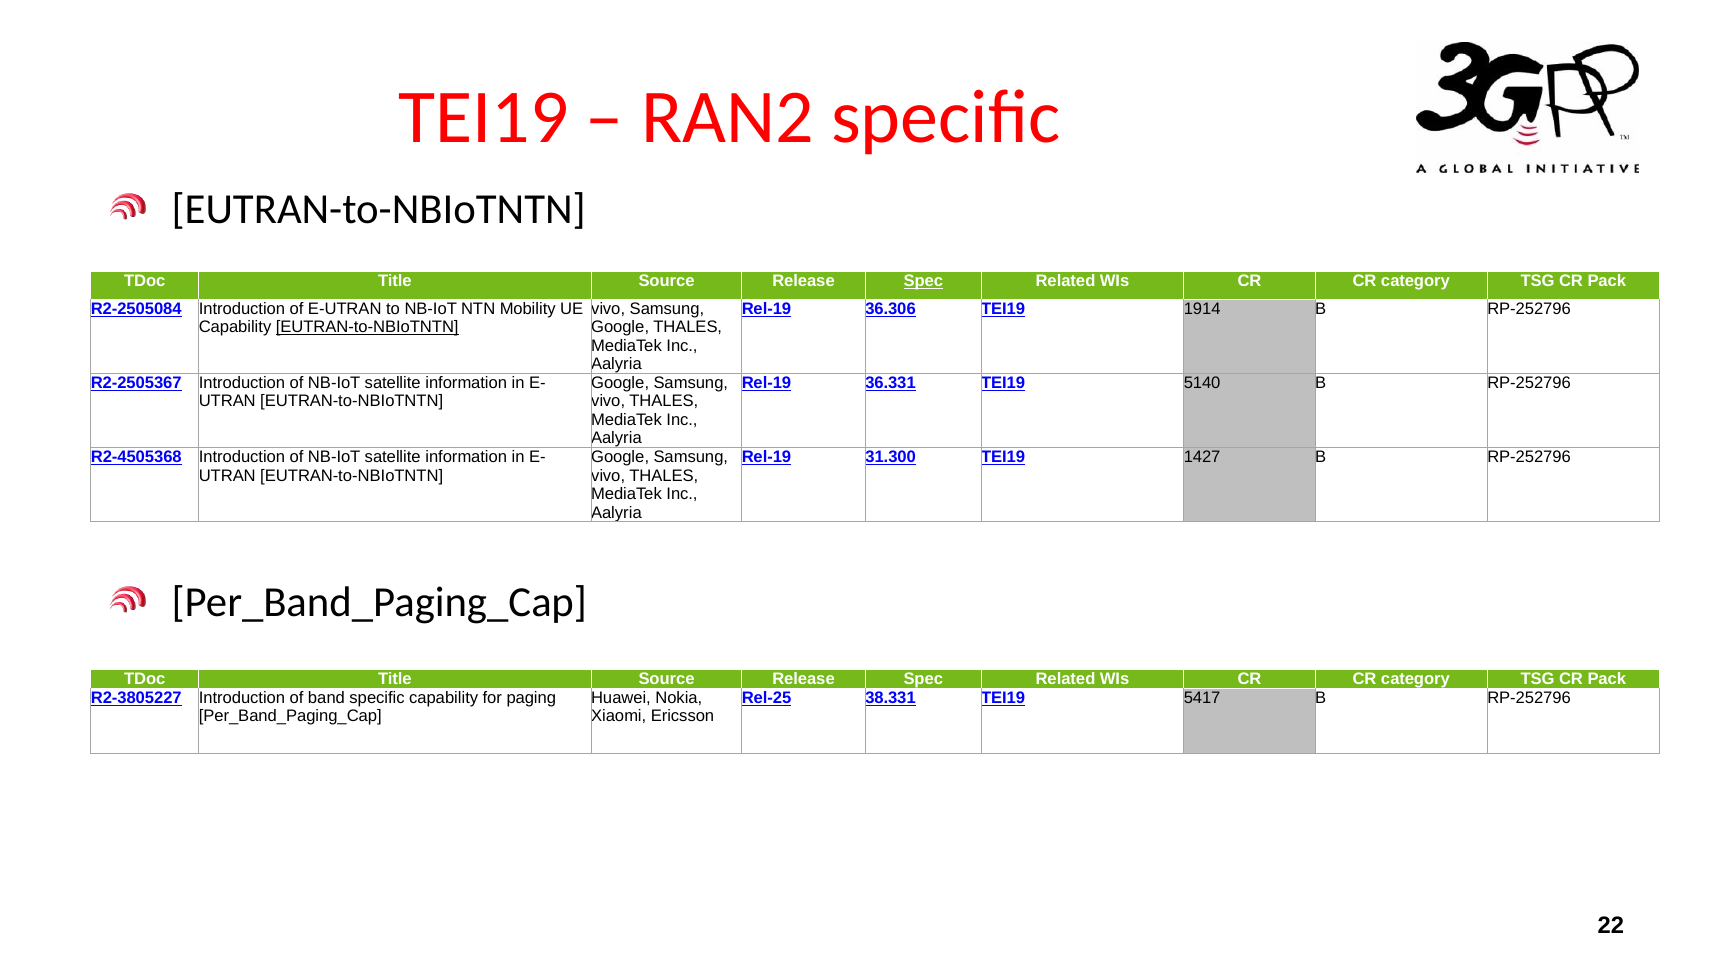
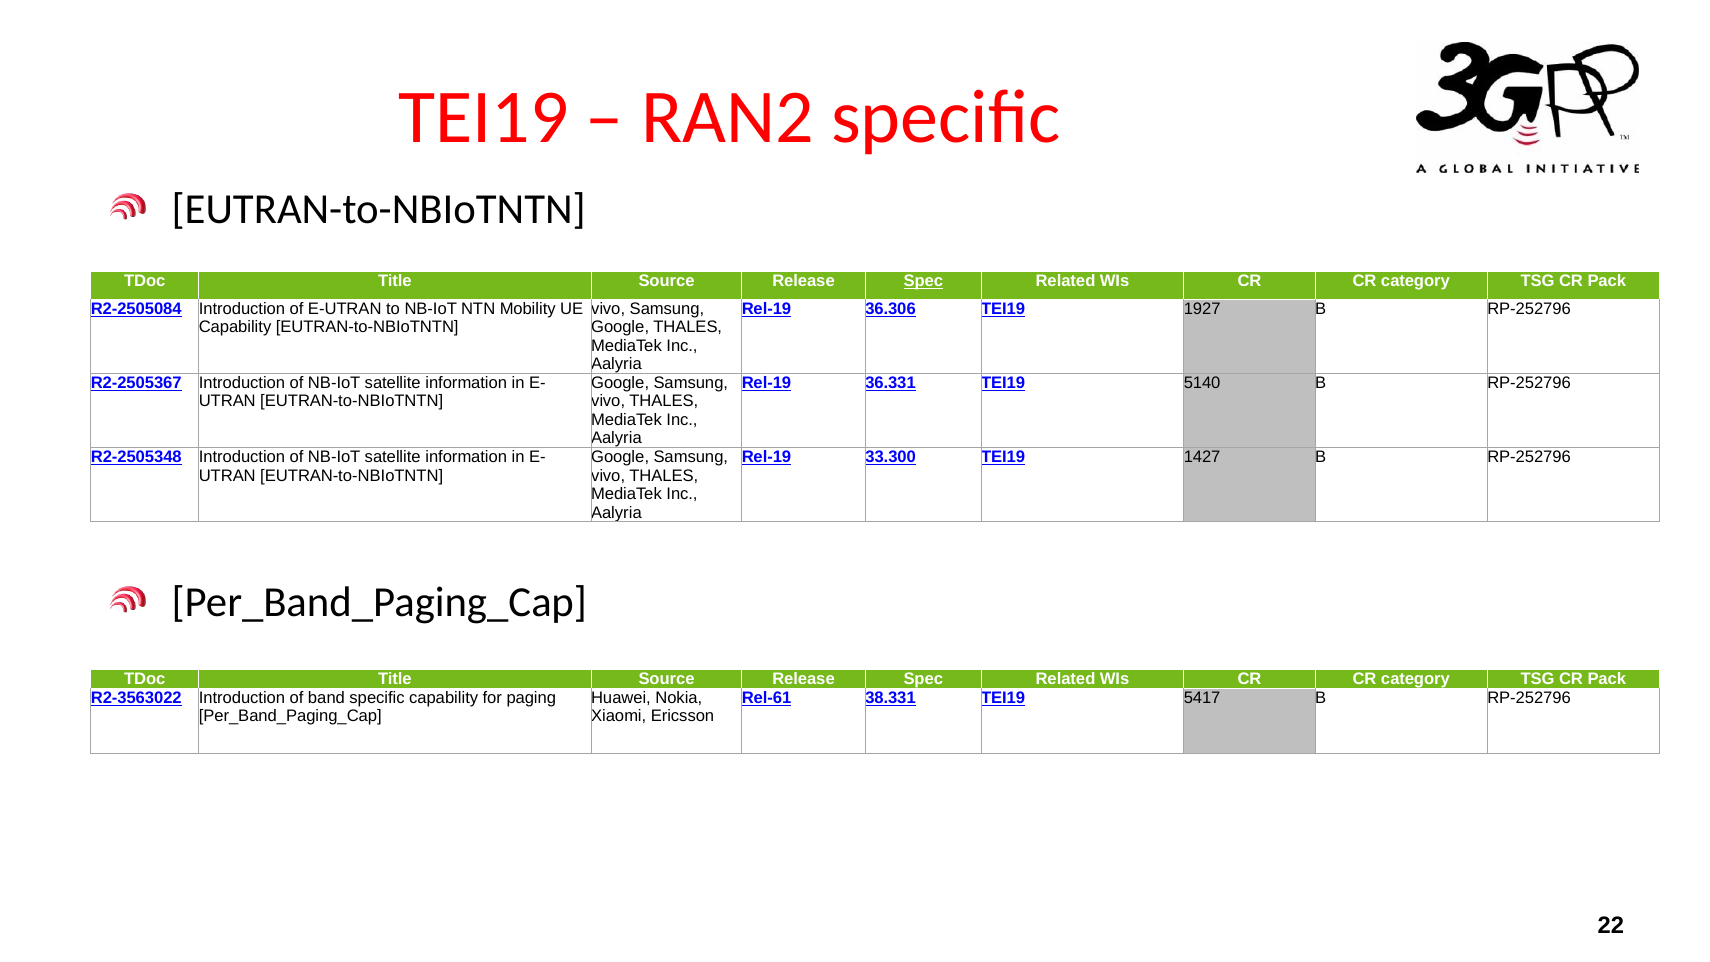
1914: 1914 -> 1927 (1202, 309)
EUTRAN-to-NBIoTNTN underline: present -> none (367, 327)
R2-4505368: R2-4505368 -> R2-2505348 (136, 457)
31.300: 31.300 -> 33.300 (891, 457)
R2-3805227: R2-3805227 -> R2-3563022 (136, 698)
Rel-25: Rel-25 -> Rel-61 (767, 698)
